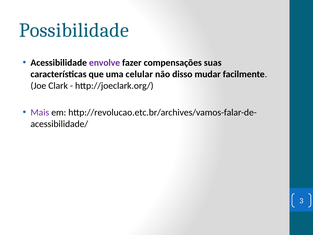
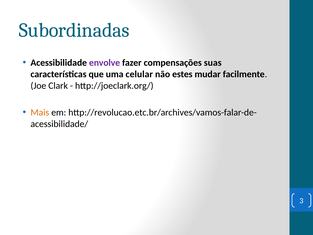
Possibilidade: Possibilidade -> Subordinadas (74, 30)
disso: disso -> estes (182, 74)
Mais colour: purple -> orange (40, 112)
